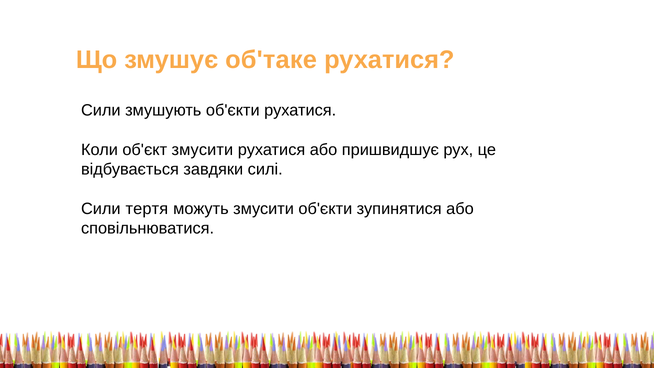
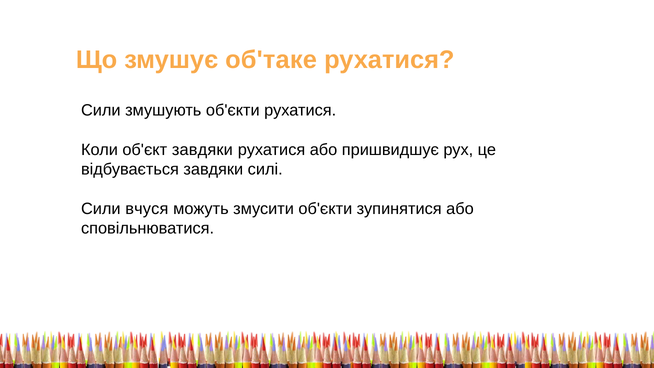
об'єкт змусити: змусити -> завдяки (202, 150)
тертя: тертя -> вчуся (147, 209)
